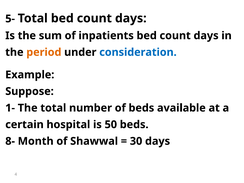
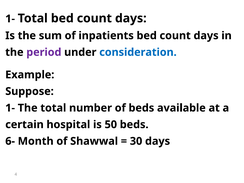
5-: 5- -> 1- (10, 19)
period colour: orange -> purple (44, 52)
8-: 8- -> 6- (10, 141)
